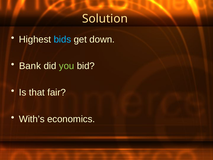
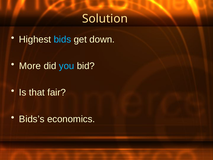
Bank: Bank -> More (30, 66)
you colour: light green -> light blue (67, 66)
With’s: With’s -> Bids’s (32, 119)
